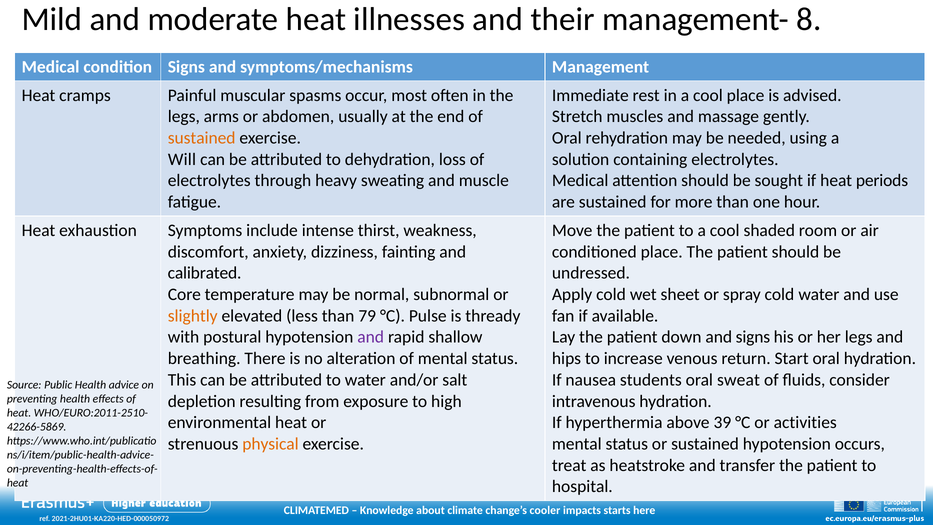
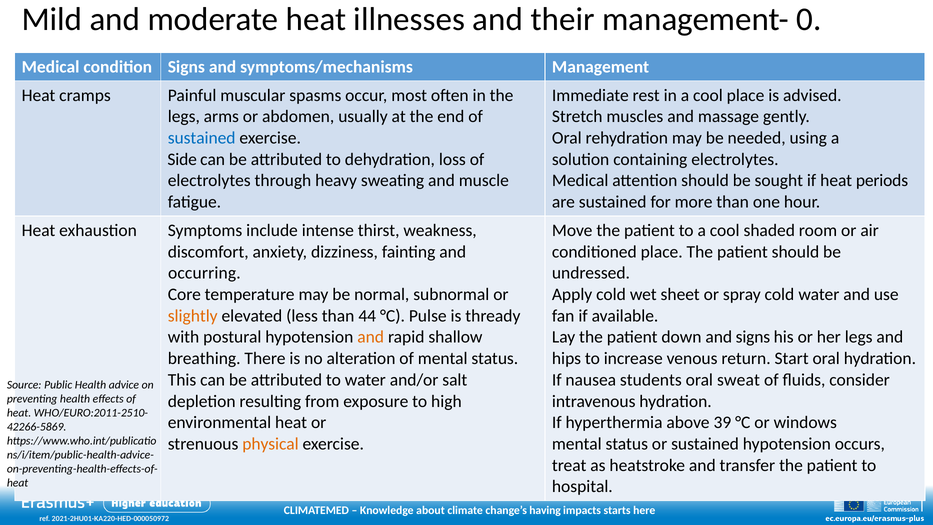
8: 8 -> 0 (809, 19)
sustained colour: orange -> blue (202, 138)
Will: Will -> Side (182, 159)
calibrated: calibrated -> occurring (204, 273)
79: 79 -> 44 (367, 316)
and colour: purple -> orange (371, 337)
activities: activities -> windows (805, 422)
cooler: cooler -> having (545, 510)
